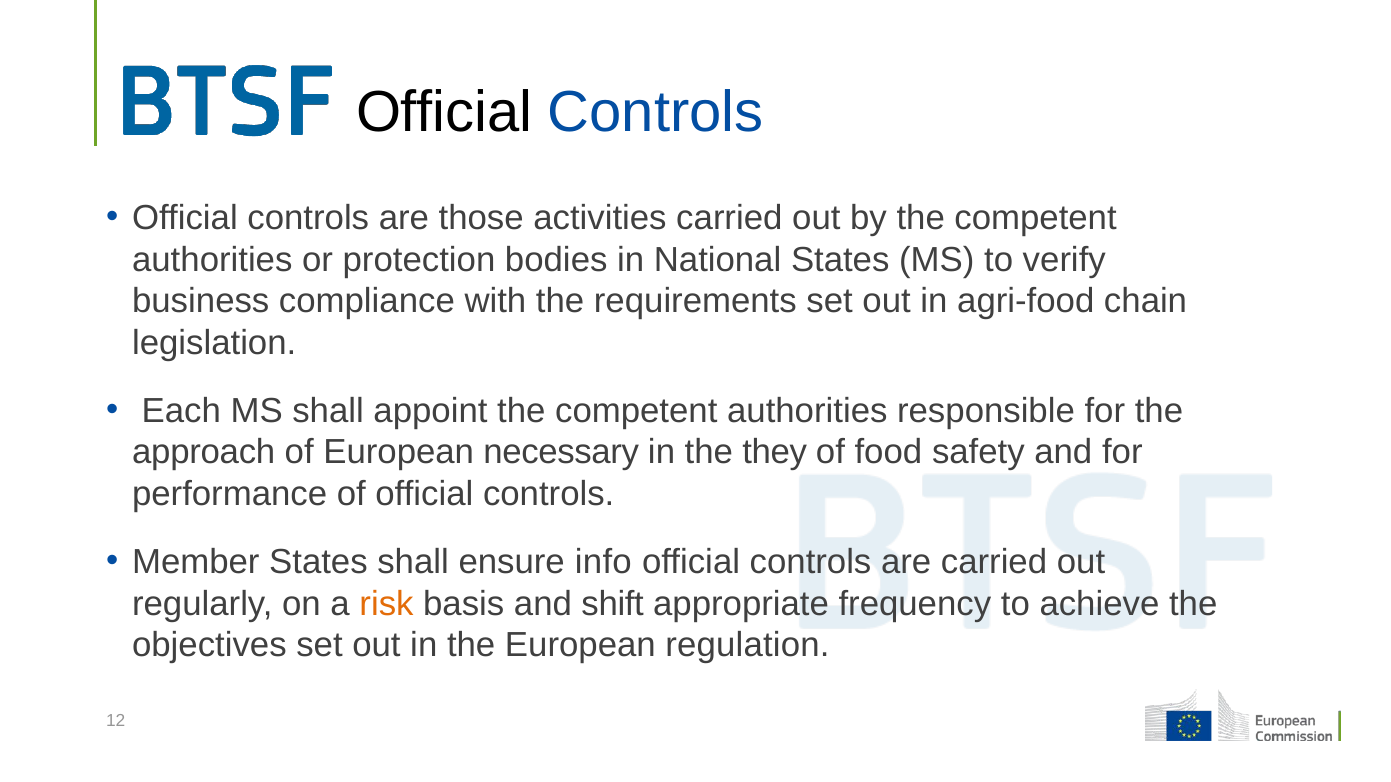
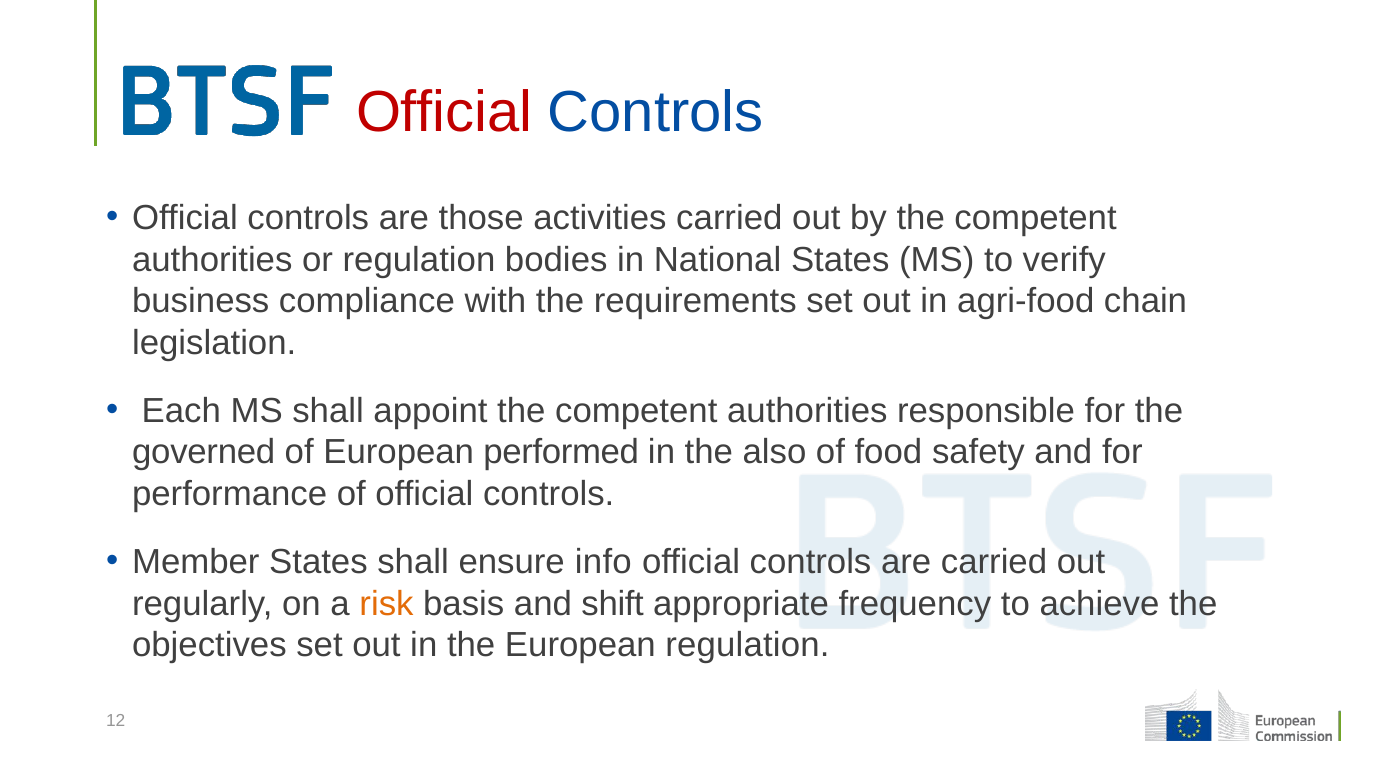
Official colour: black -> red (444, 113)
or protection: protection -> regulation (419, 260)
approach: approach -> governed (204, 453)
necessary: necessary -> performed (561, 453)
they: they -> also (775, 453)
